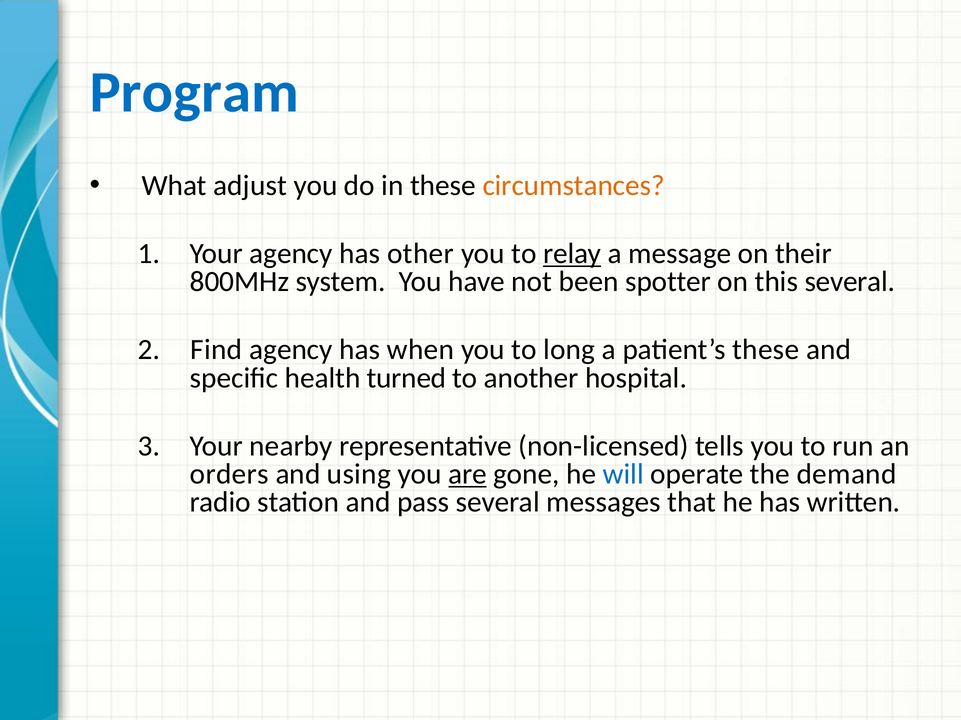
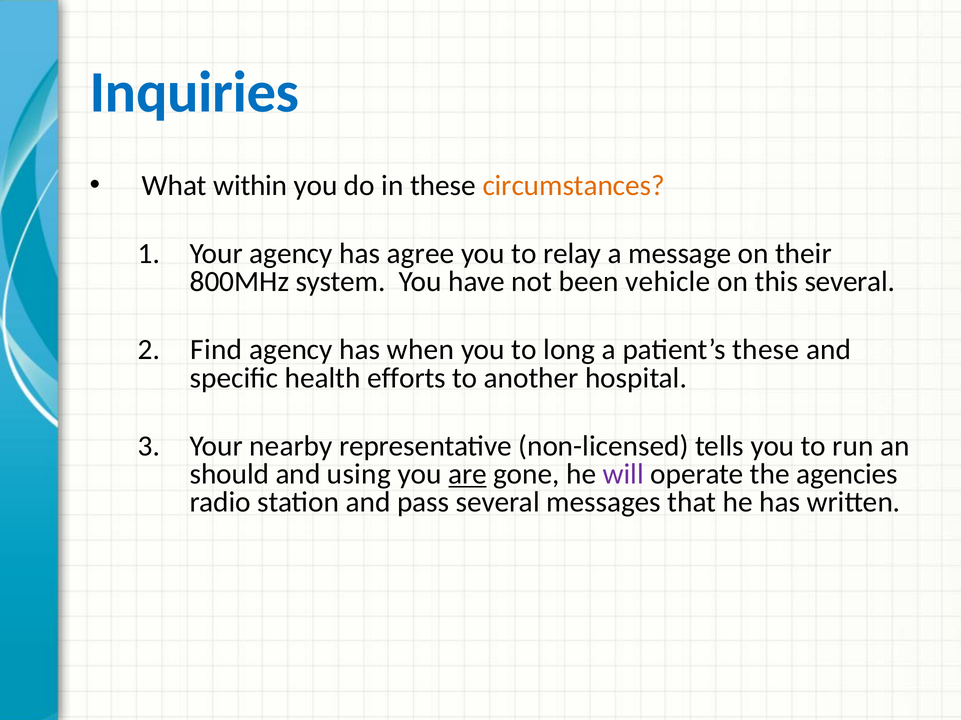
Program: Program -> Inquiries (194, 92)
adjust: adjust -> within (250, 186)
other: other -> agree (421, 254)
relay underline: present -> none (572, 254)
spotter: spotter -> vehicle (668, 282)
turned: turned -> efforts (406, 378)
orders: orders -> should (229, 475)
will colour: blue -> purple (623, 475)
demand: demand -> agencies (847, 475)
